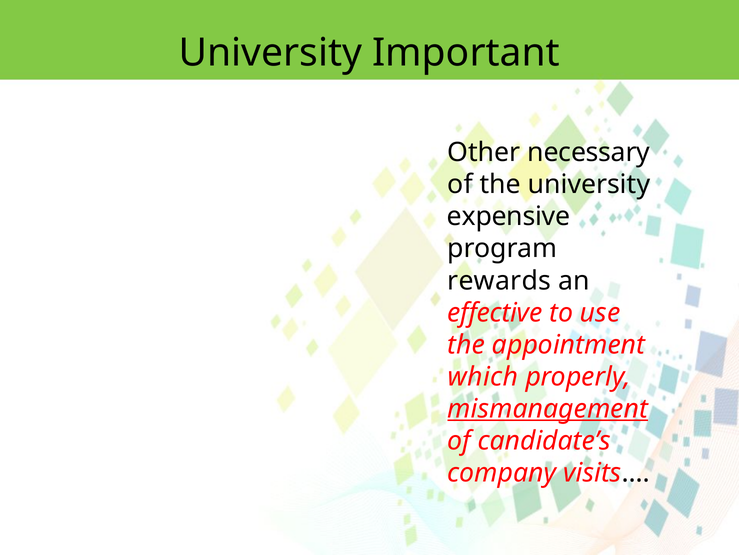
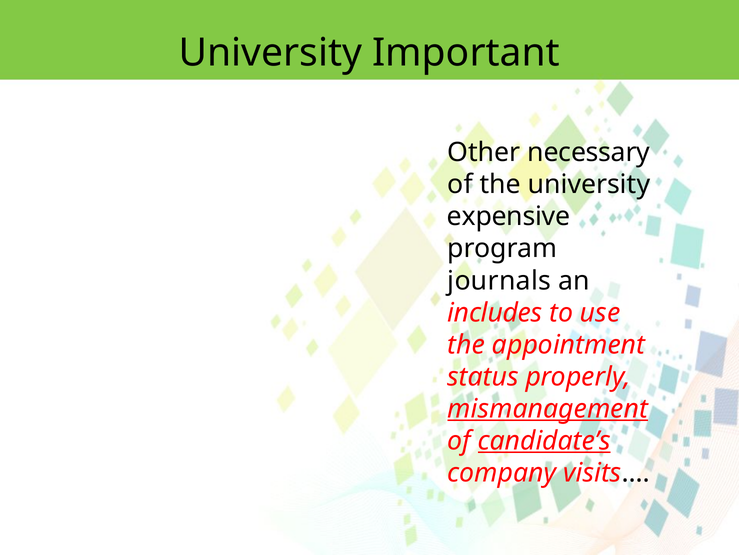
rewards: rewards -> journals (499, 280)
effective: effective -> includes (495, 312)
which: which -> status (483, 376)
candidate’s underline: none -> present (544, 440)
